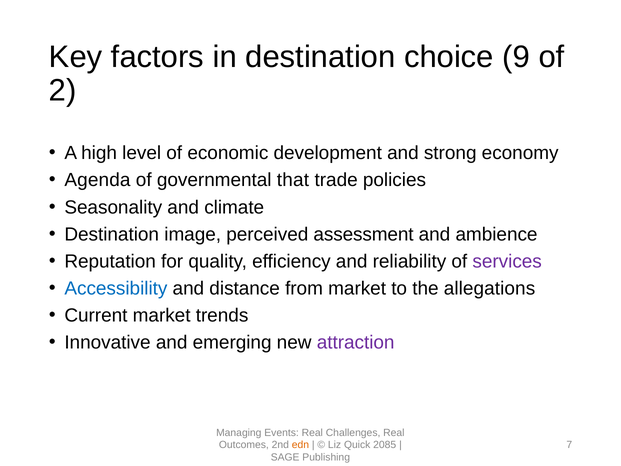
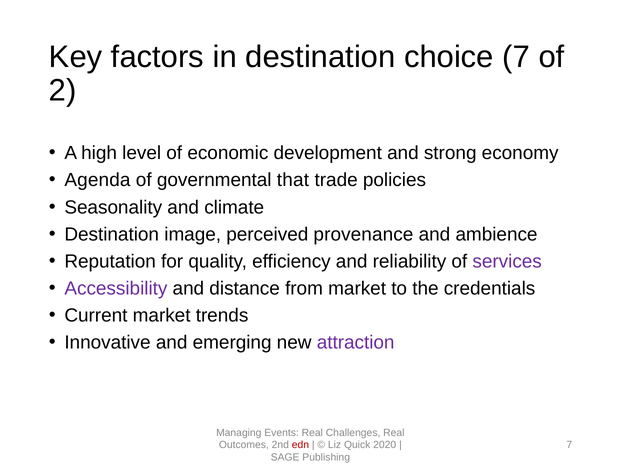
choice 9: 9 -> 7 (516, 57)
assessment: assessment -> provenance (363, 234)
Accessibility colour: blue -> purple (116, 288)
allegations: allegations -> credentials (490, 288)
edn colour: orange -> red (300, 445)
2085: 2085 -> 2020 (385, 445)
